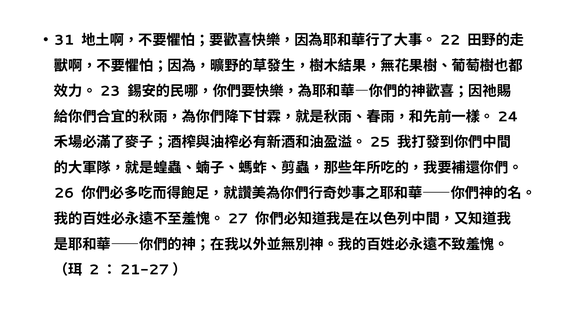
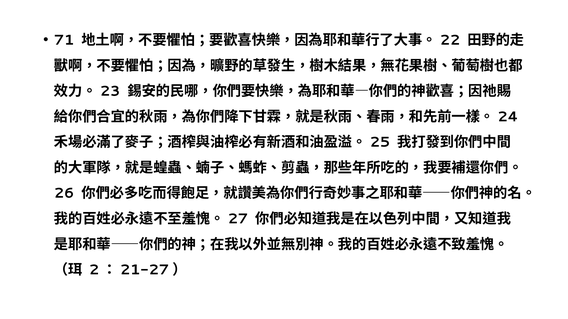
31: 31 -> 71 (64, 40)
